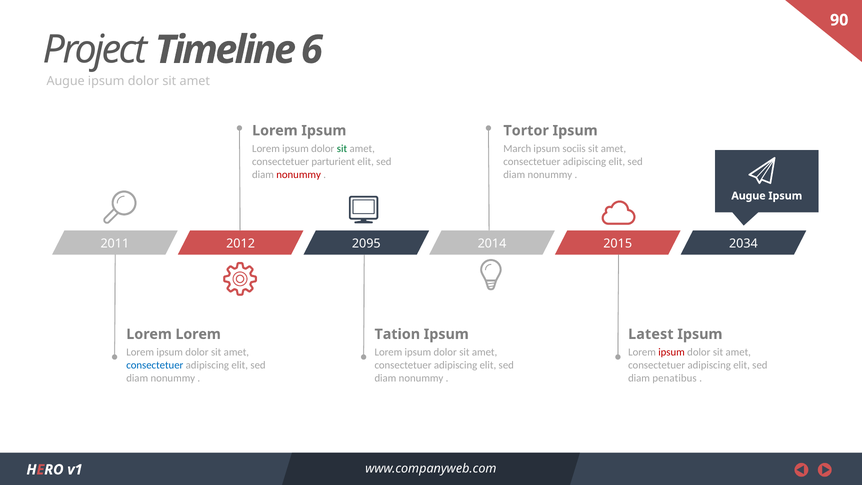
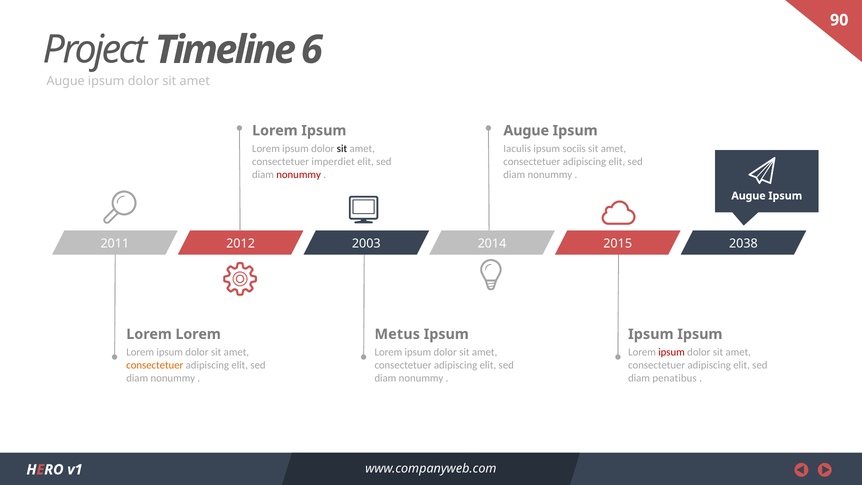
Tortor: Tortor -> Augue (526, 131)
sit colour: green -> black (342, 149)
March: March -> Iaculis (517, 149)
parturient: parturient -> imperdiet (333, 162)
2095: 2095 -> 2003 (366, 243)
2034: 2034 -> 2038 (743, 243)
Tation: Tation -> Metus (397, 334)
Latest: Latest -> Ipsum (651, 334)
consectetuer colour: blue -> orange (155, 365)
